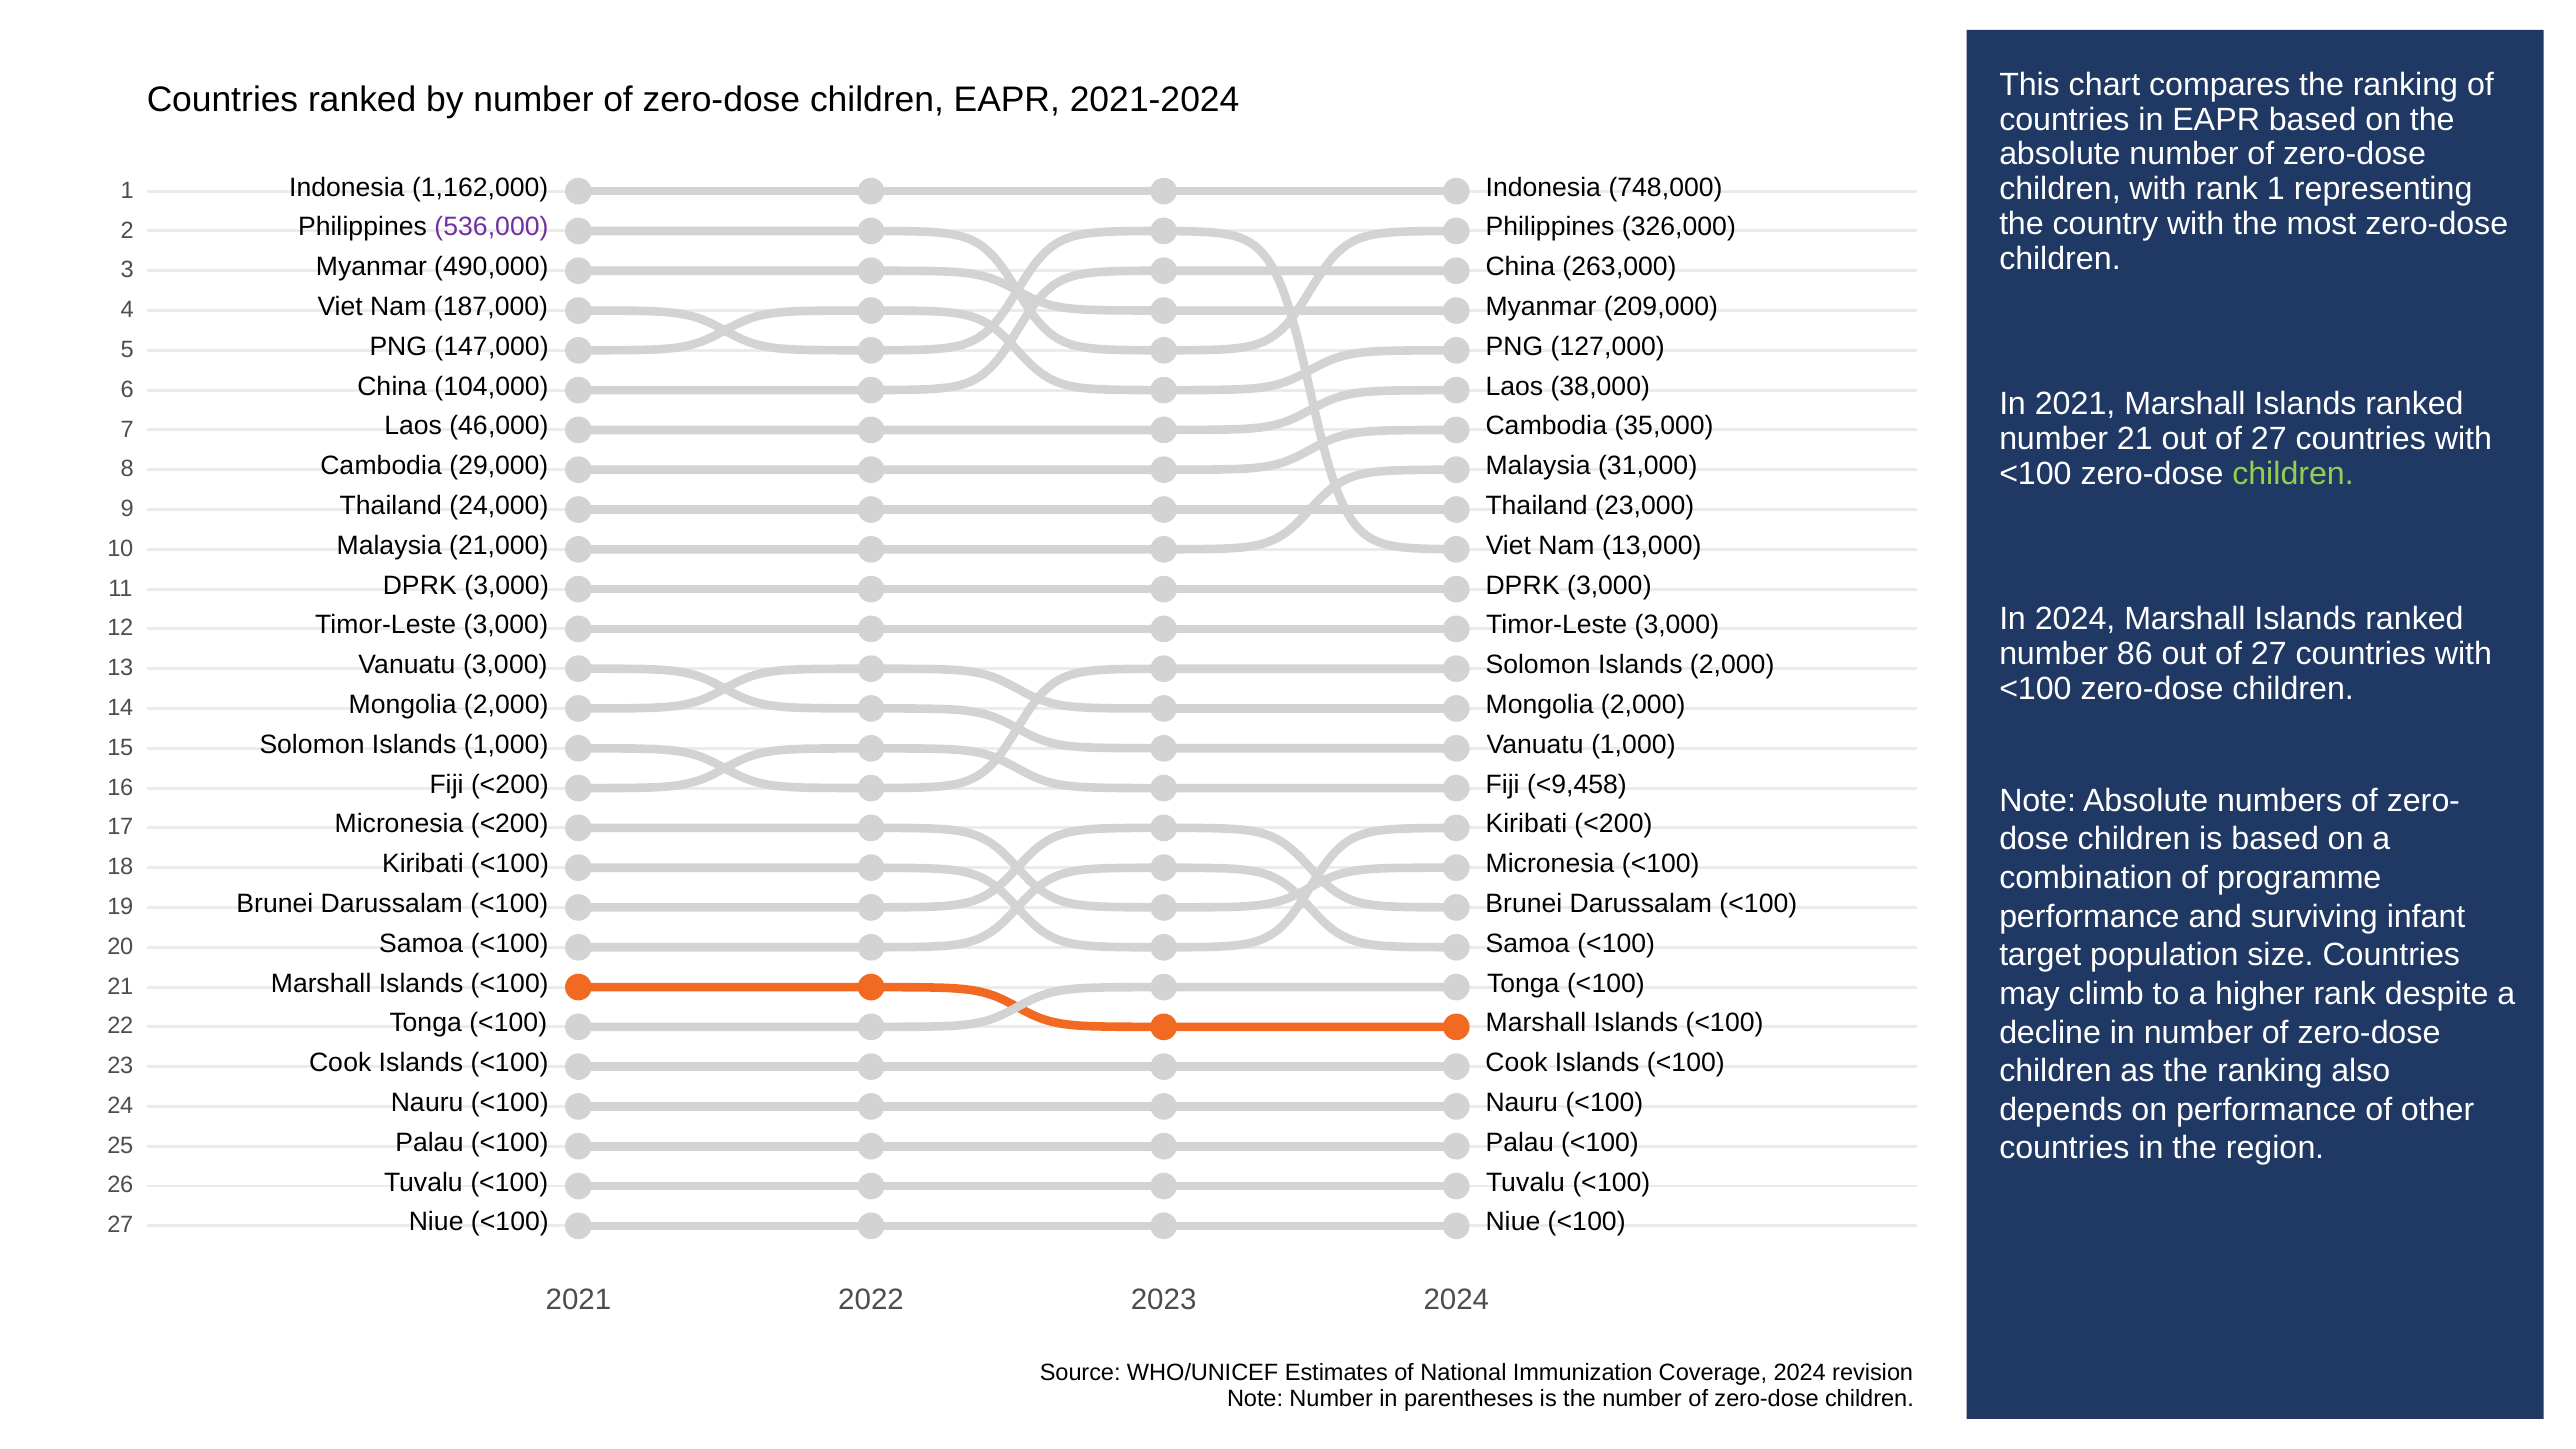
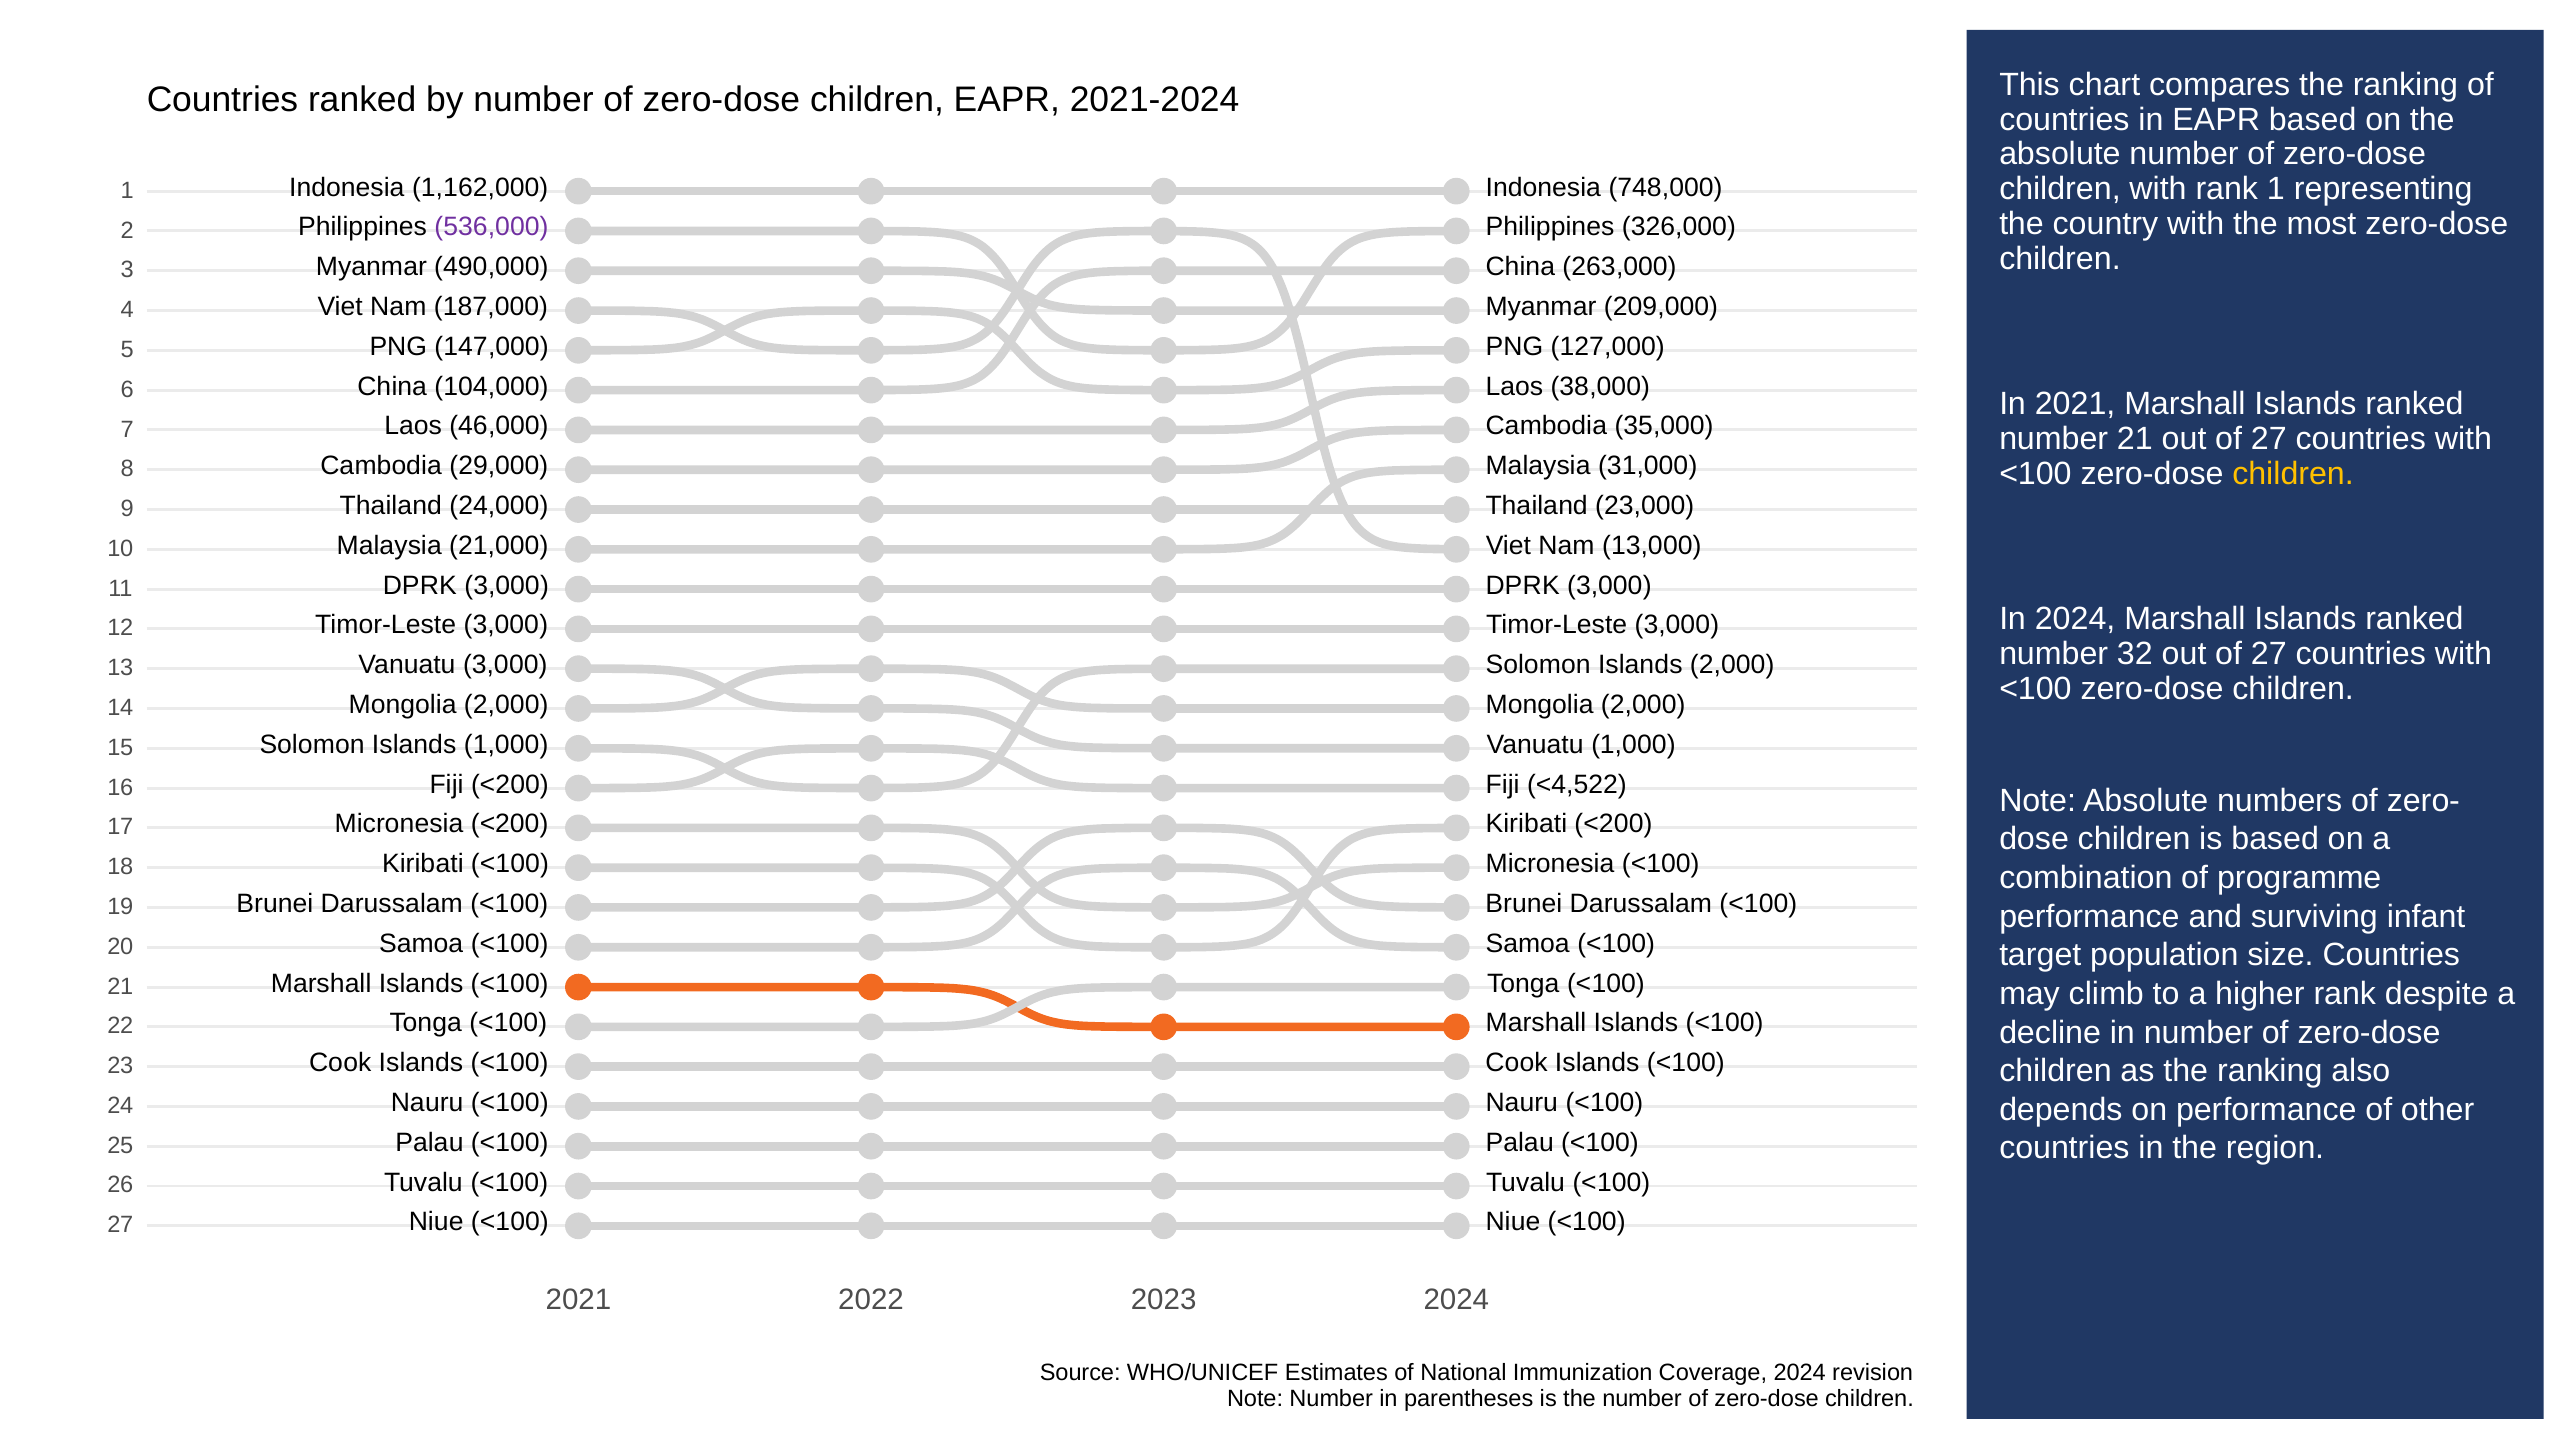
children colour: light green -> yellow (2293, 474)
86: 86 -> 32 (2135, 654)
<9,458: <9,458 -> <4,522 (1577, 784)
